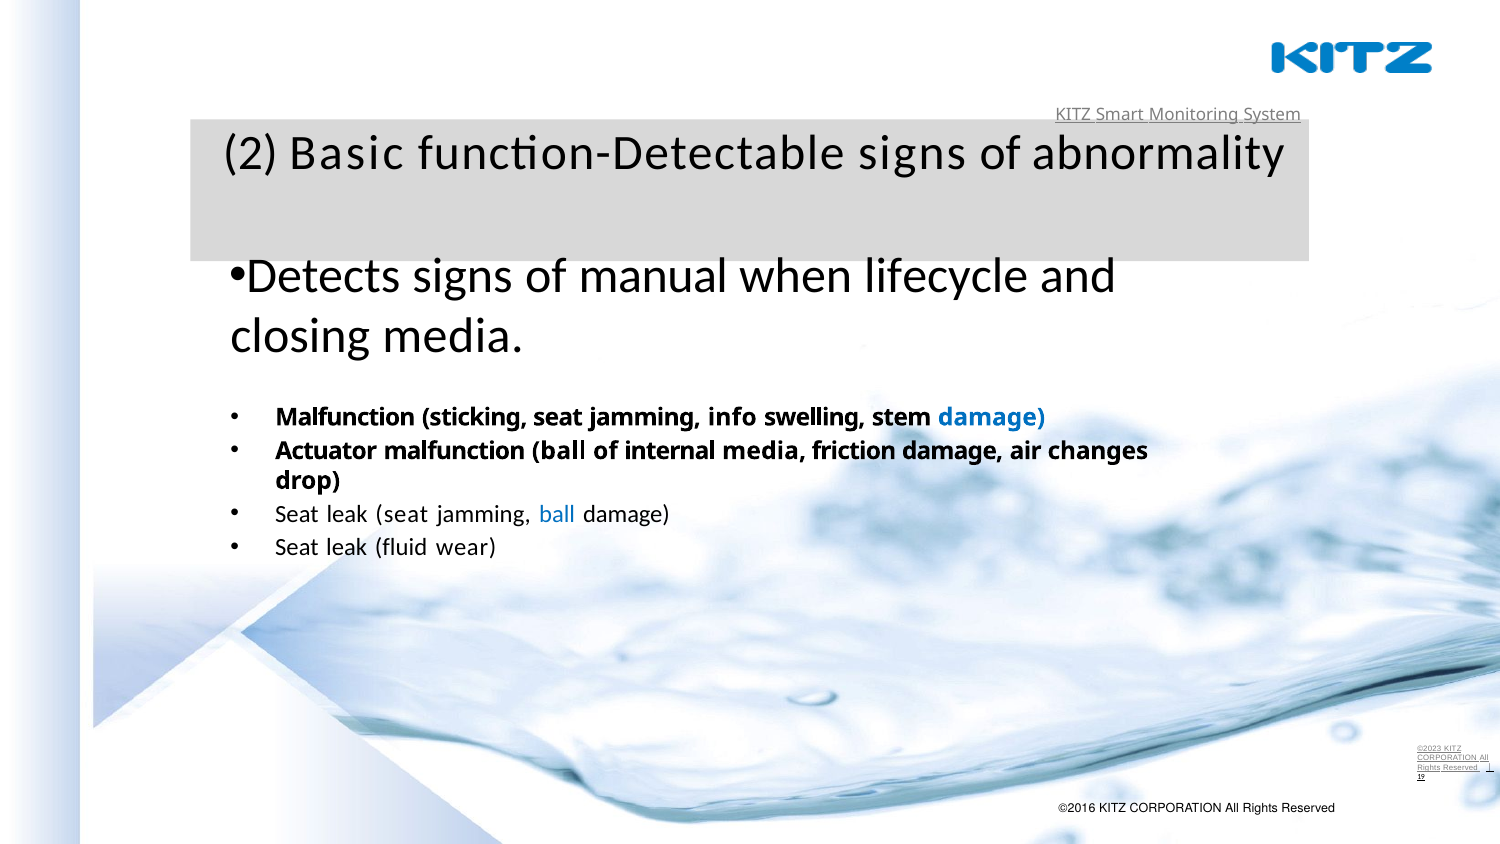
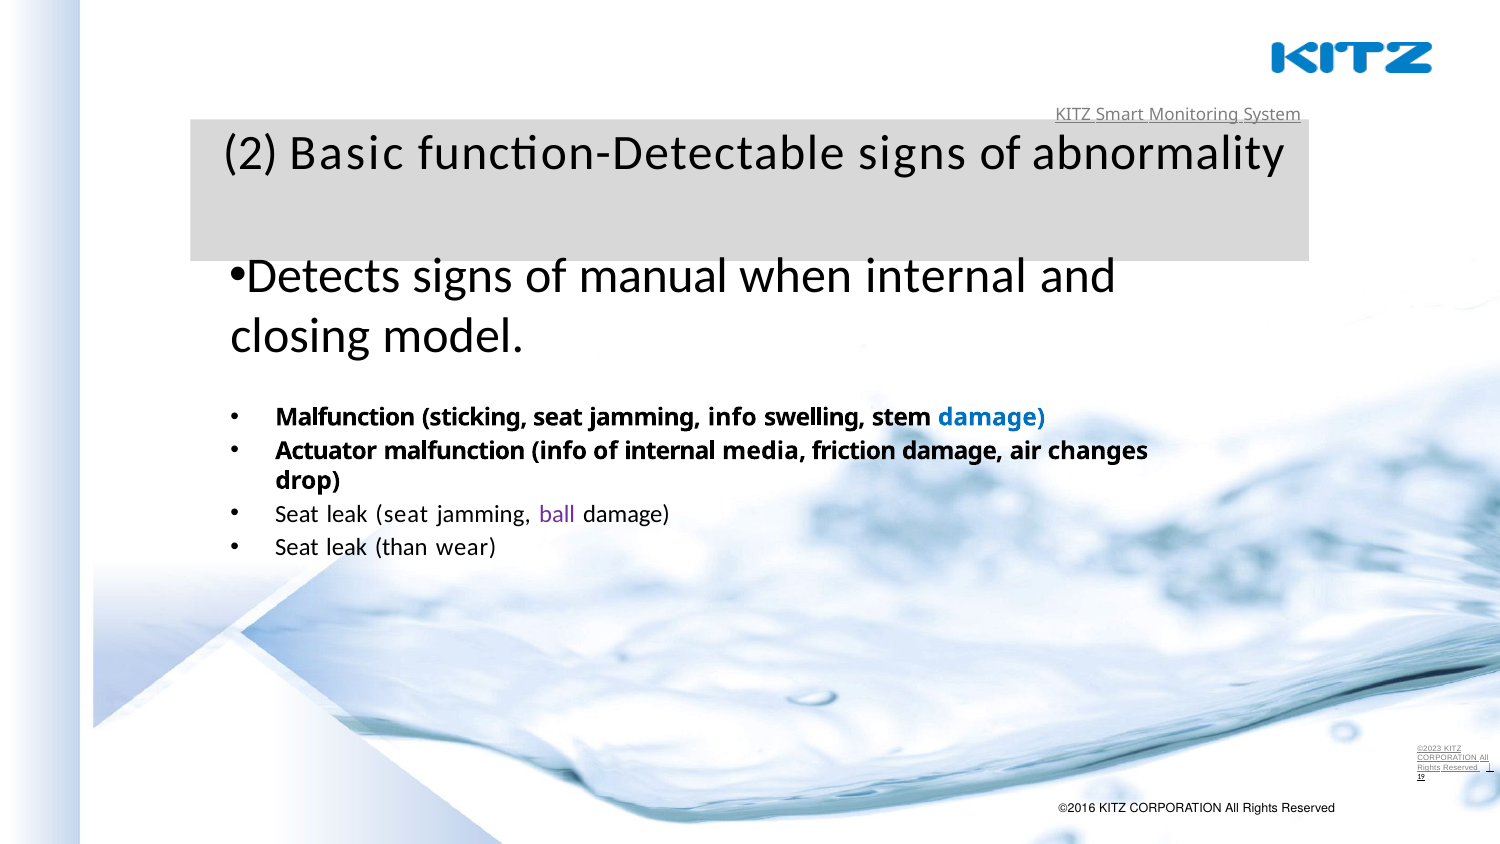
when lifecycle: lifecycle -> internal (946, 276)
closing media: media -> model (453, 336)
malfunction ball: ball -> info (559, 451)
ball colour: blue -> purple (557, 514)
fluid: fluid -> than (401, 547)
